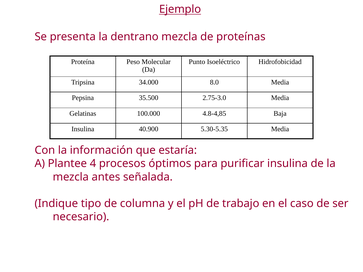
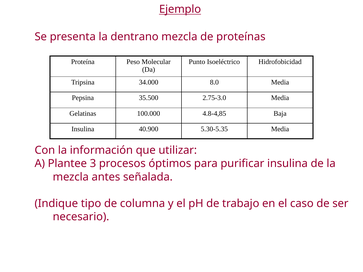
estaría: estaría -> utilizar (178, 150)
4: 4 -> 3 (93, 164)
